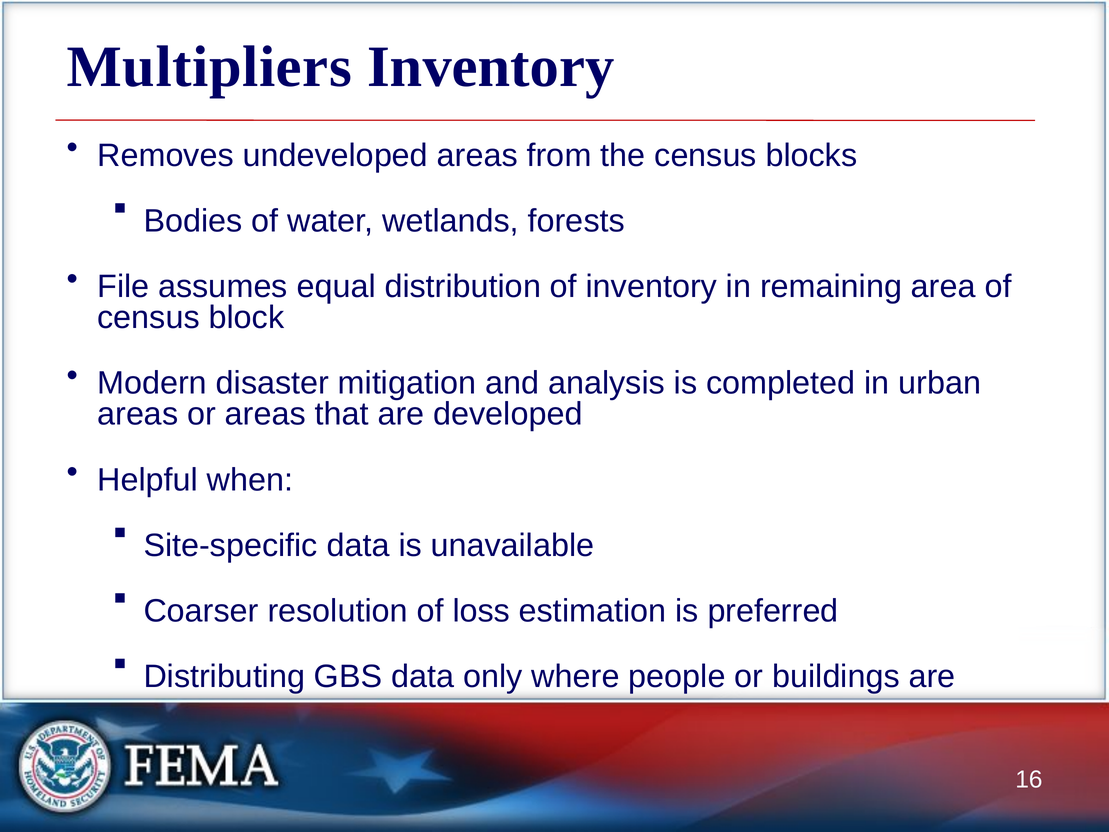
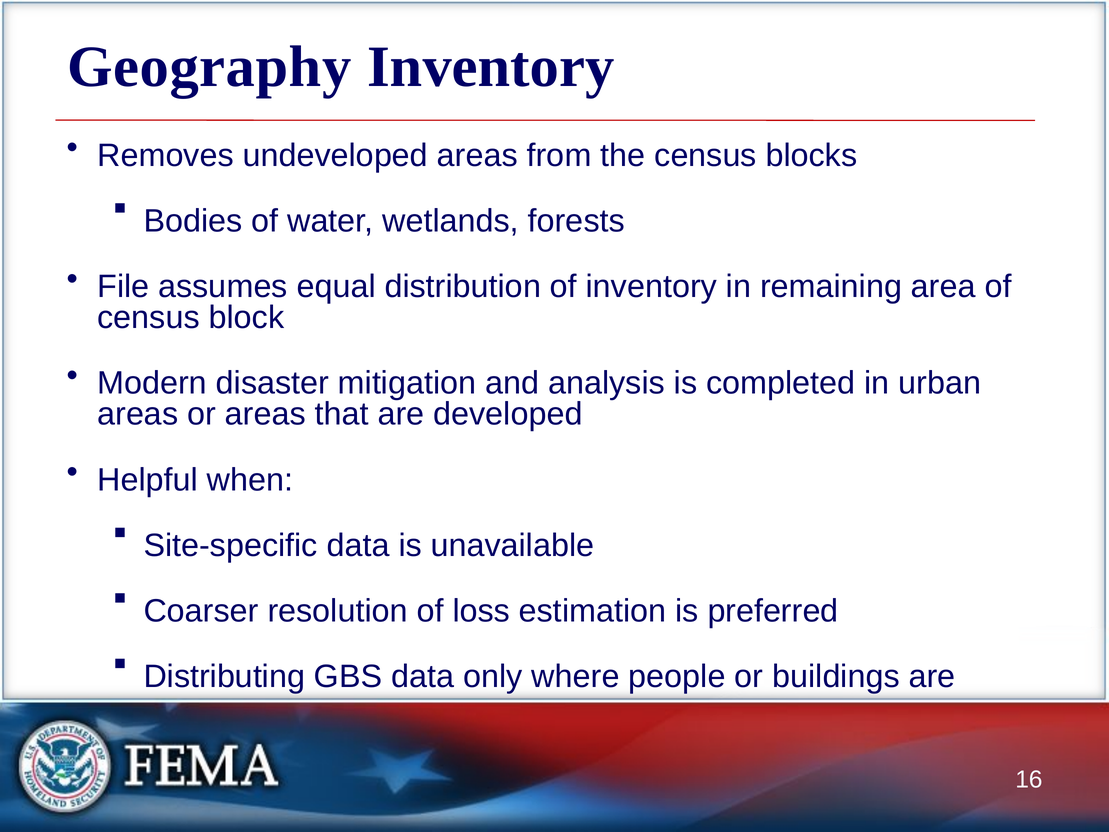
Multipliers: Multipliers -> Geography (209, 67)
